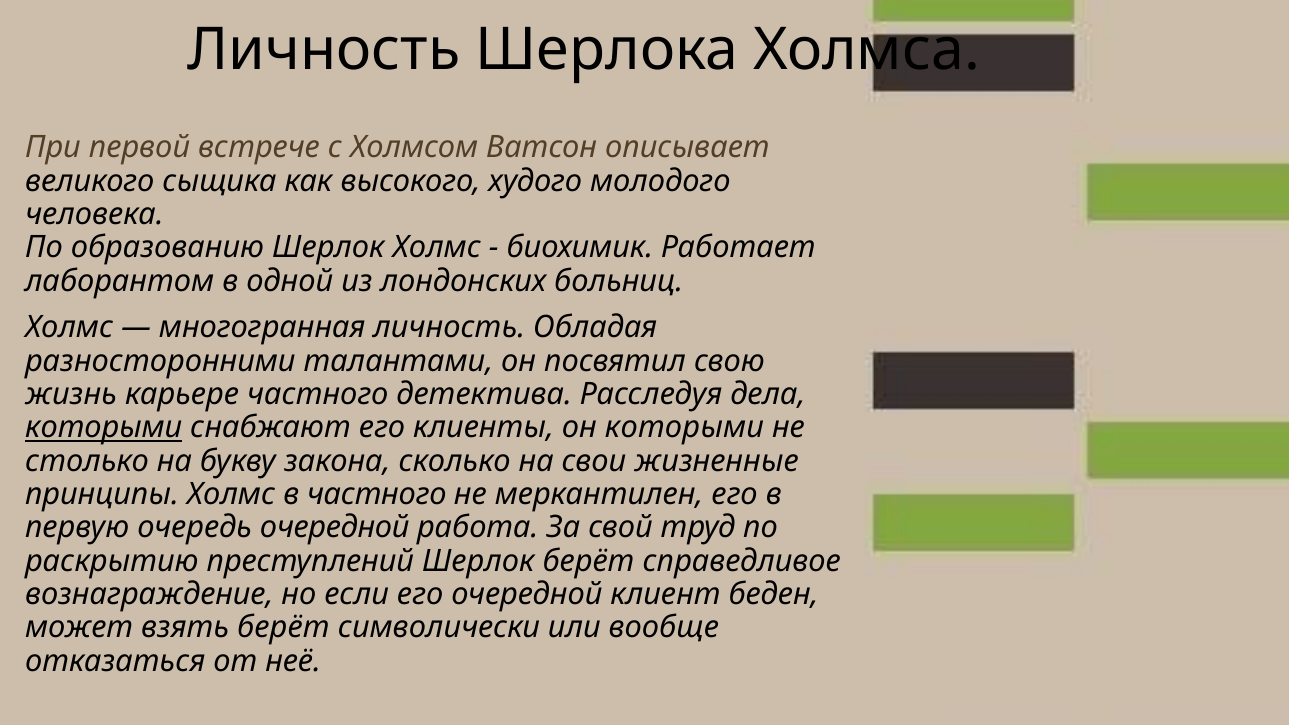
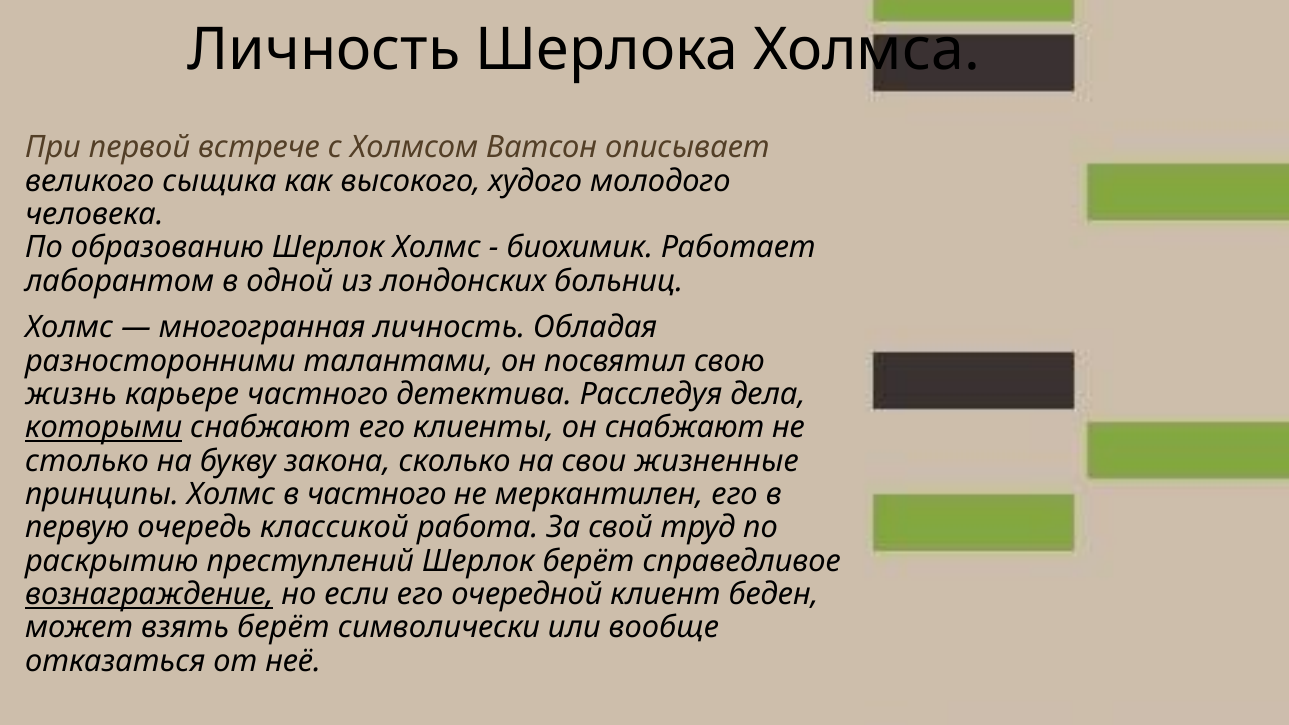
он которыми: которыми -> снабжают (685, 428)
очередь очередной: очередной -> классикой (334, 528)
вознаграждение underline: none -> present (149, 594)
